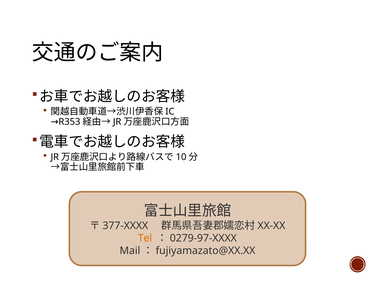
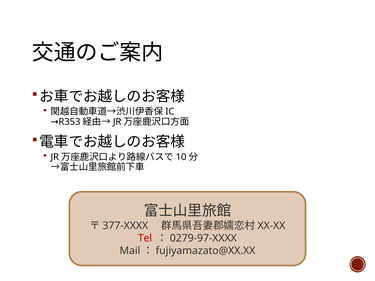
Tel colour: orange -> red (145, 238)
